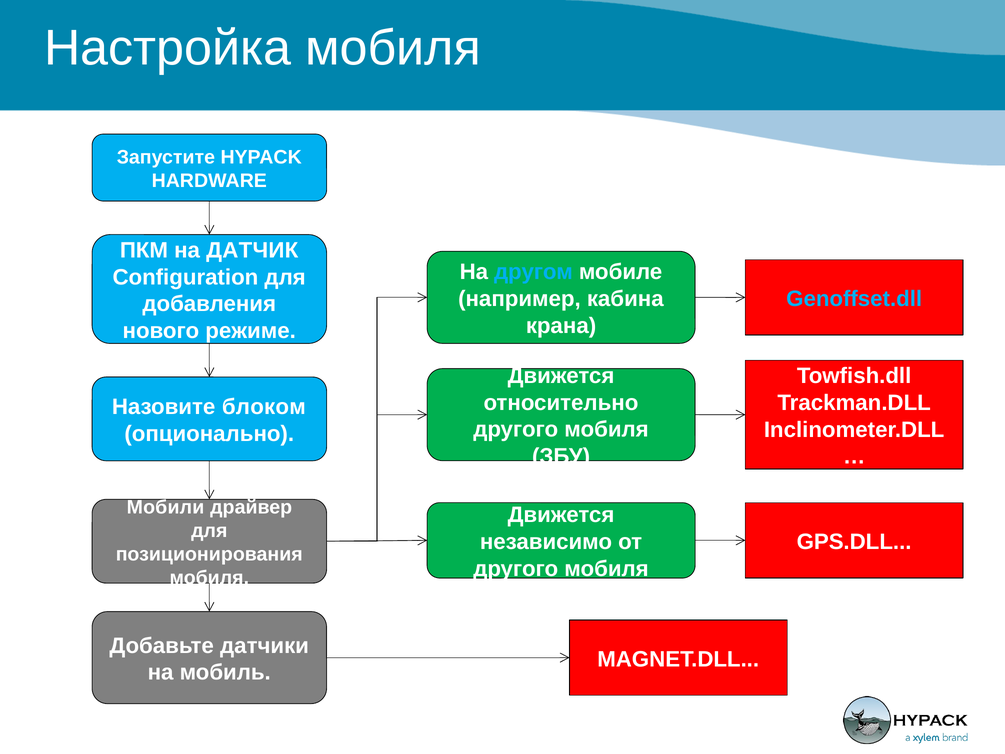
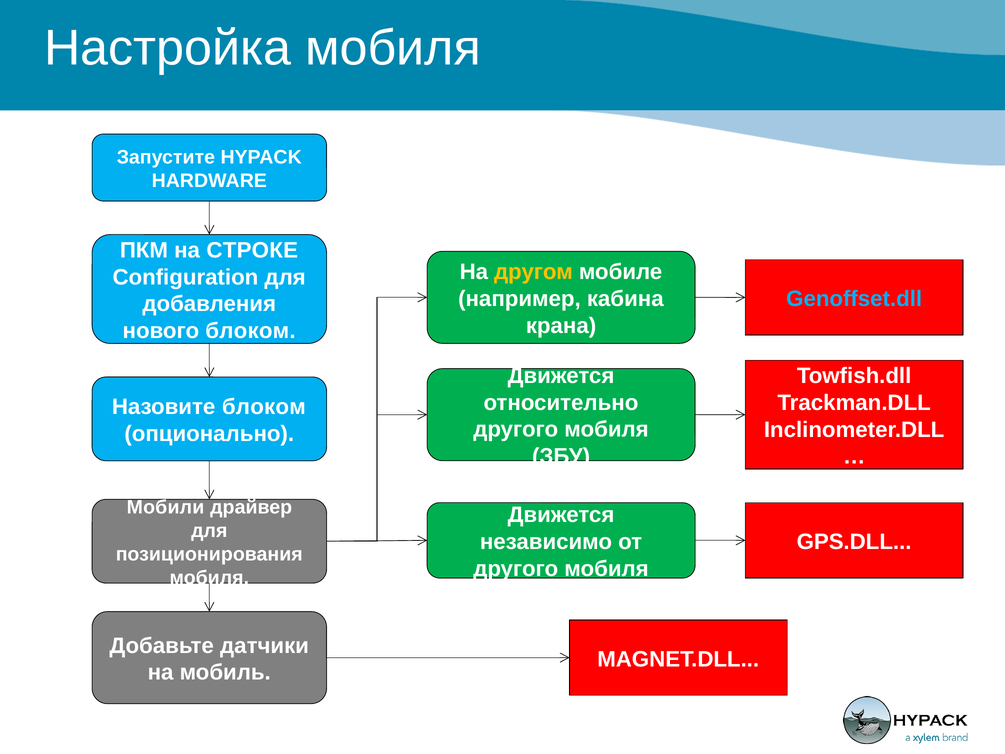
ДАТЧИК: ДАТЧИК -> СТРОКЕ (252, 250)
другом colour: light blue -> yellow (533, 272)
нового режиме: режиме -> блоком (250, 331)
